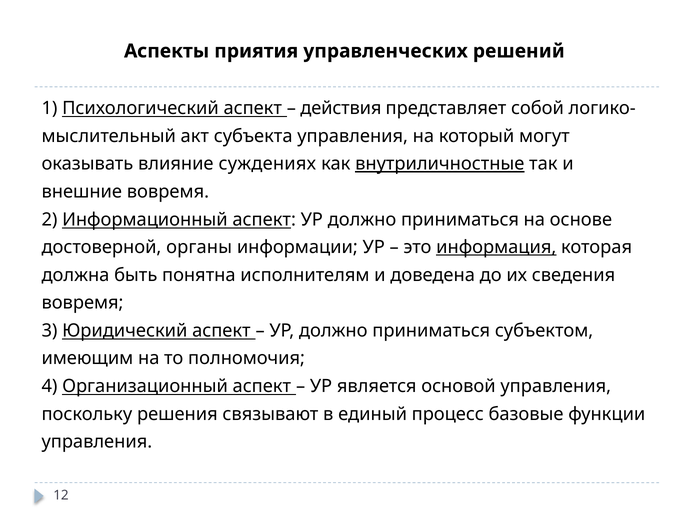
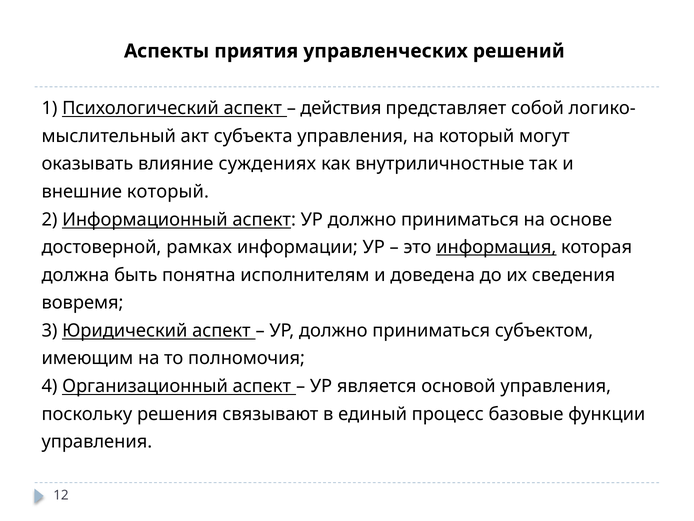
внутриличностные underline: present -> none (440, 164)
внешние вовремя: вовремя -> который (168, 192)
органы: органы -> рамках (199, 247)
